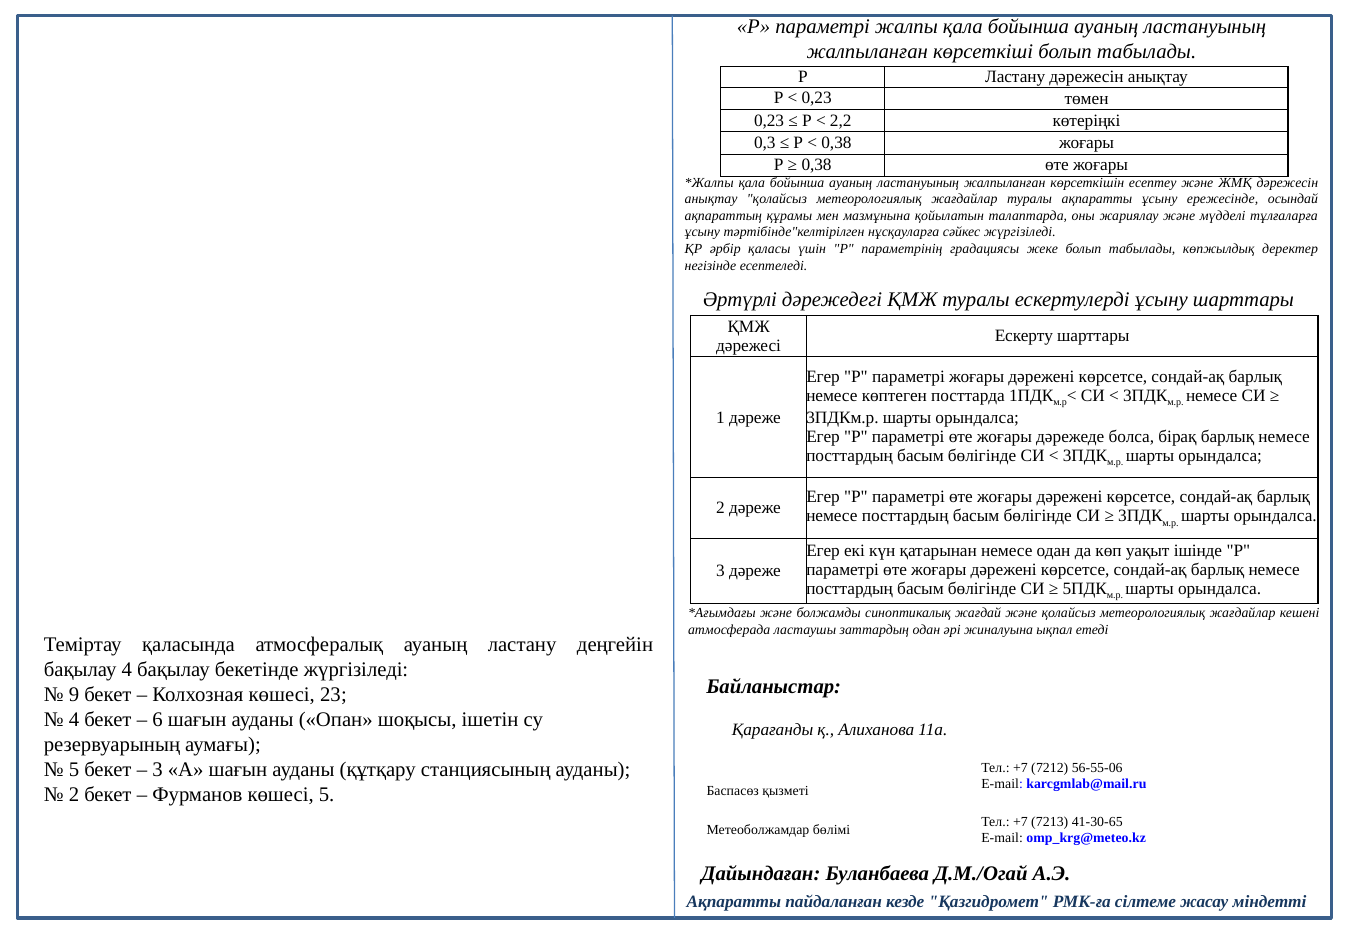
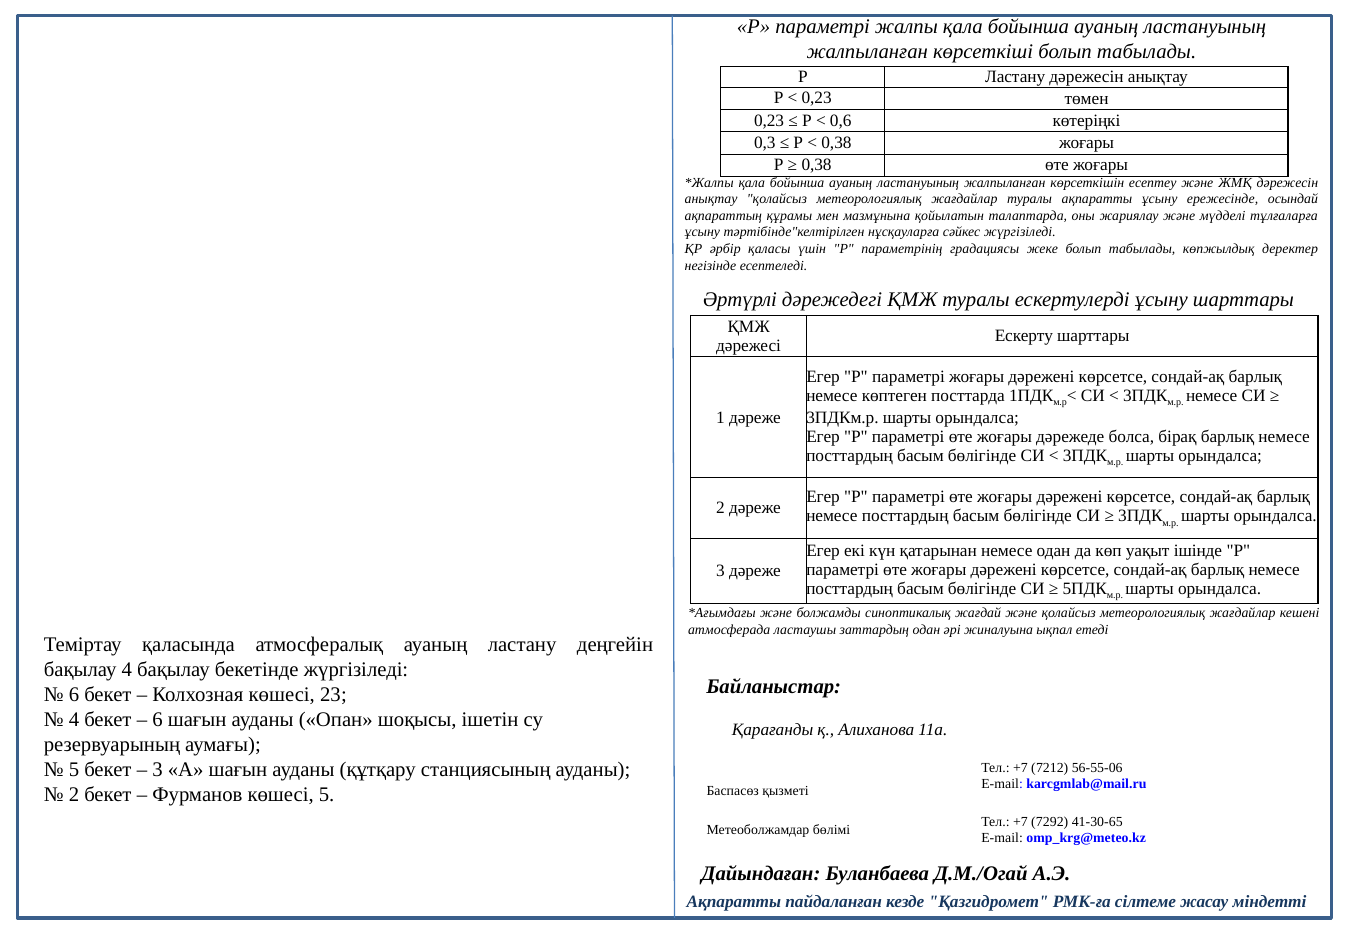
2,2: 2,2 -> 0,6 (841, 120)
9: 9 -> 6 (74, 694)
7213: 7213 -> 7292 (1050, 822)
